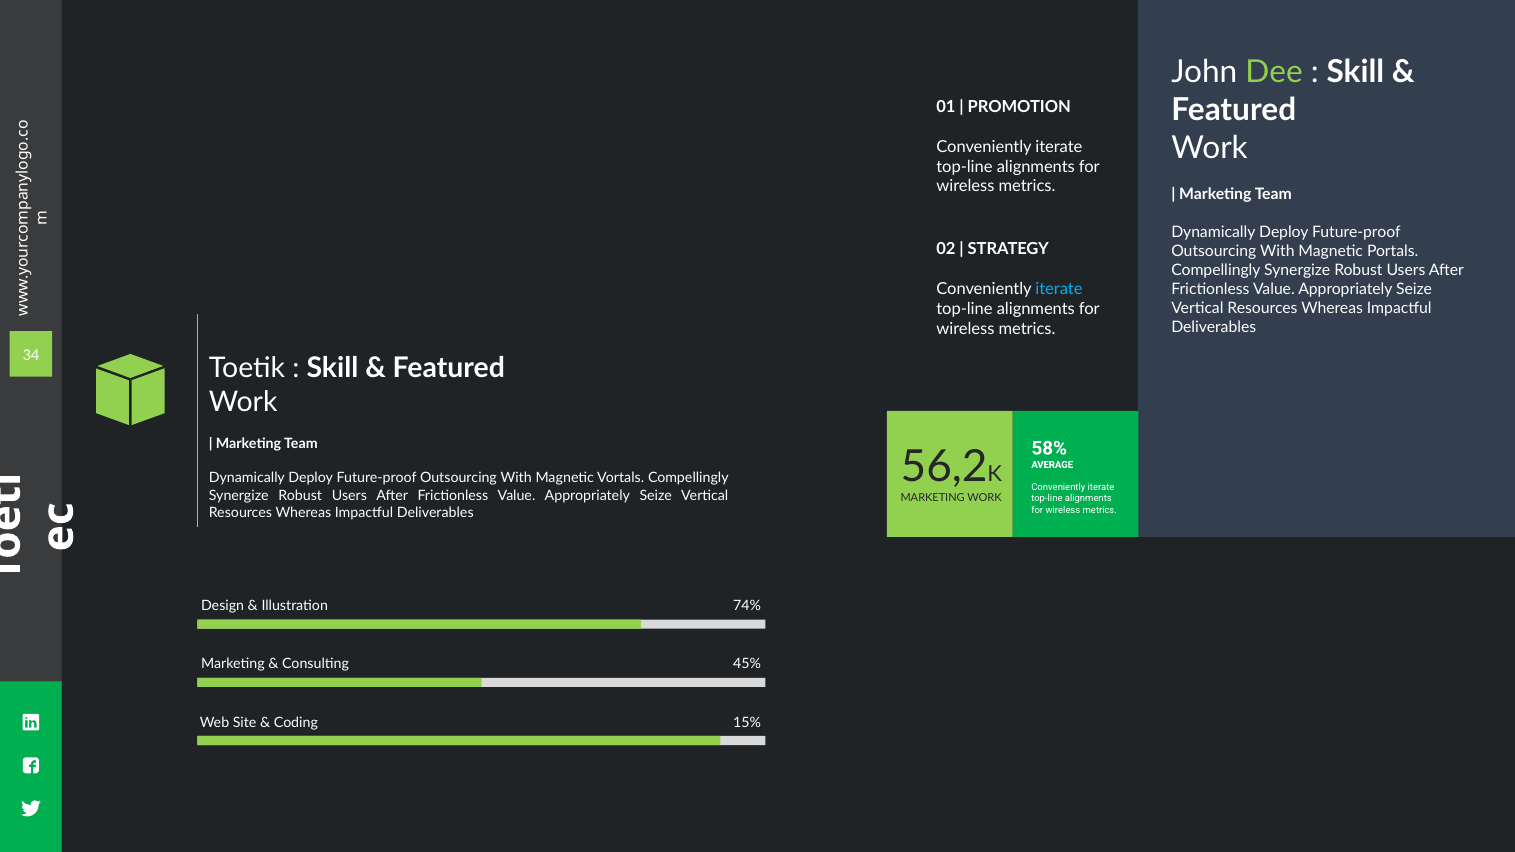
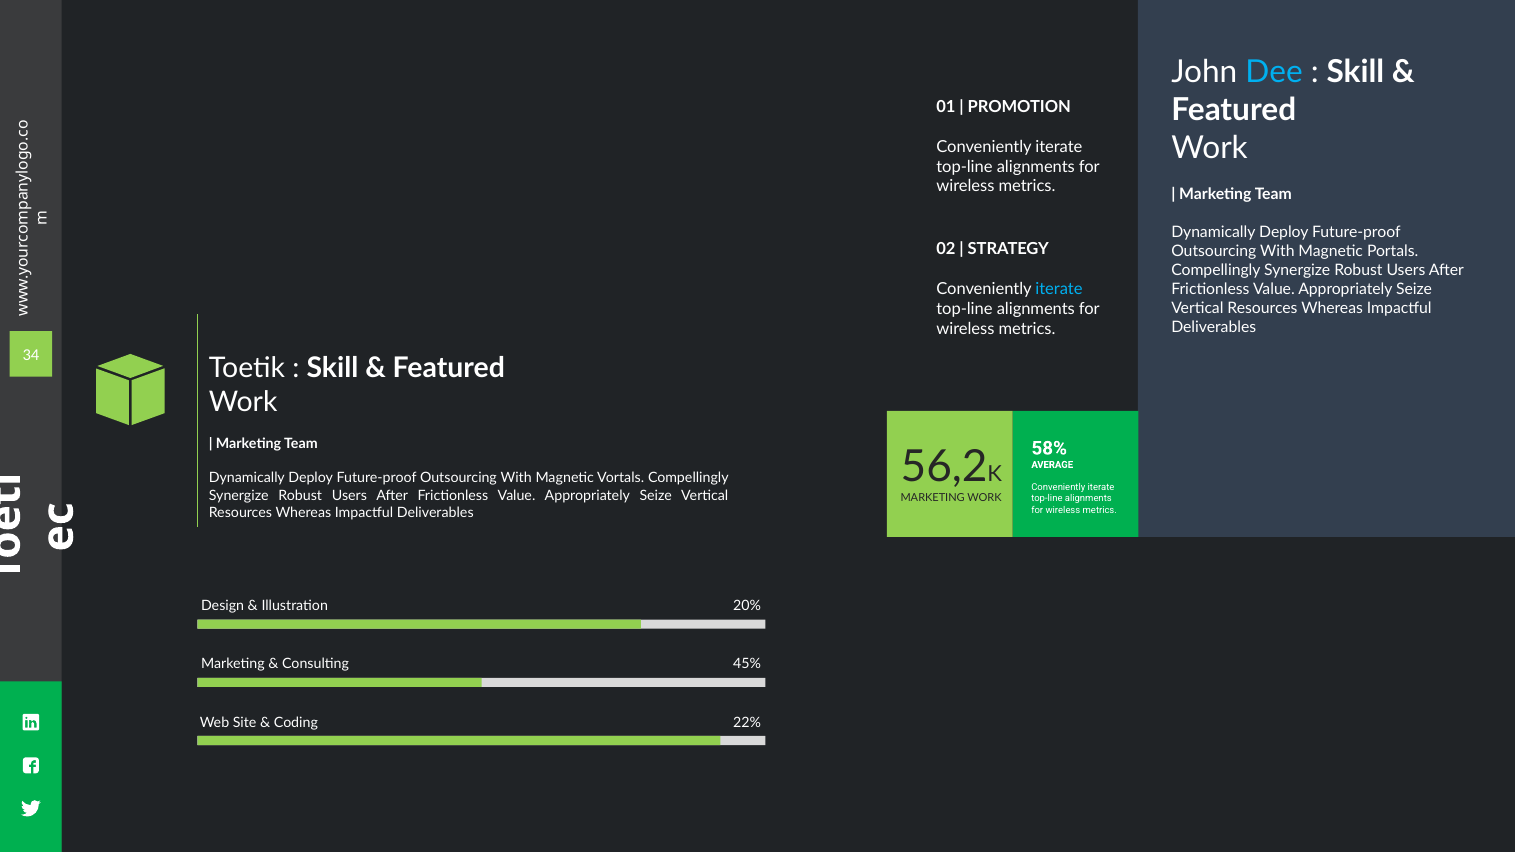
Dee colour: light green -> light blue (1274, 72)
74%: 74% -> 20% (747, 606)
15%: 15% -> 22% (747, 723)
